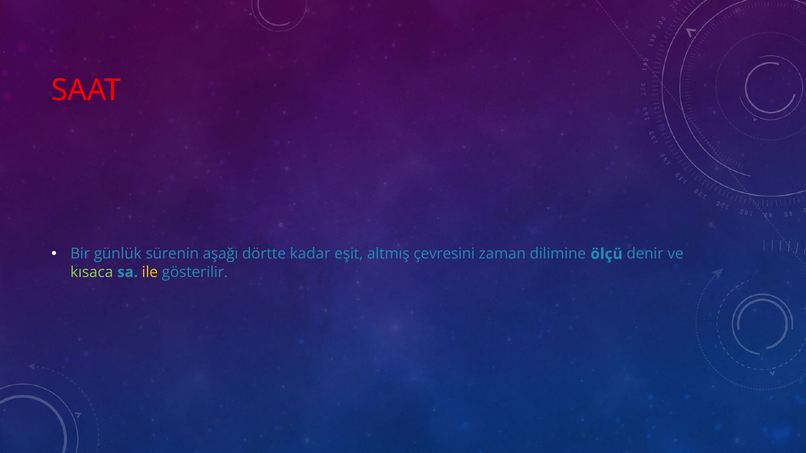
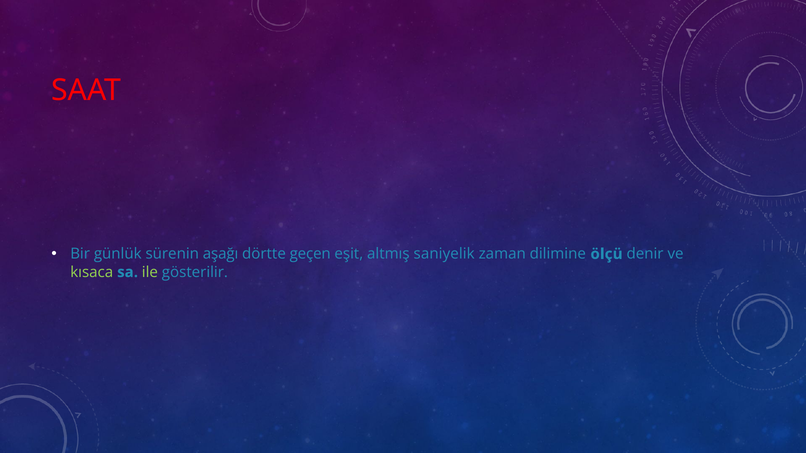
kadar: kadar -> geçen (310, 254)
çevresini: çevresini -> saniyelik (444, 254)
ile colour: yellow -> light green (150, 272)
